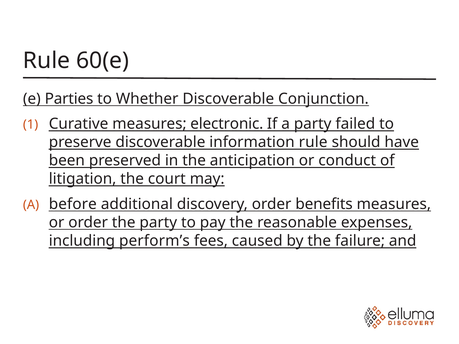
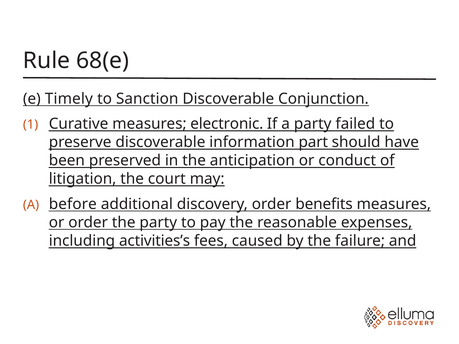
60(e: 60(e -> 68(e (103, 60)
Parties: Parties -> Timely (69, 99)
Whether: Whether -> Sanction (147, 99)
information rule: rule -> part (313, 142)
perform’s: perform’s -> activities’s (155, 241)
